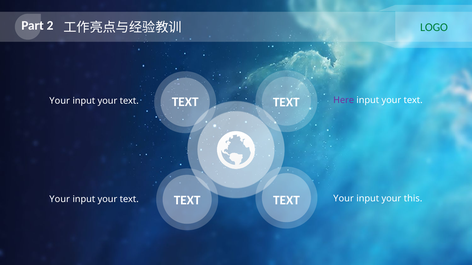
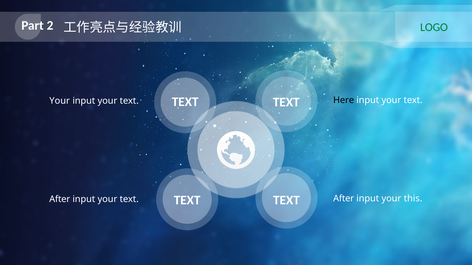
Here colour: purple -> black (344, 100)
Your: Your -> After (60, 200)
Your: Your -> After (344, 199)
